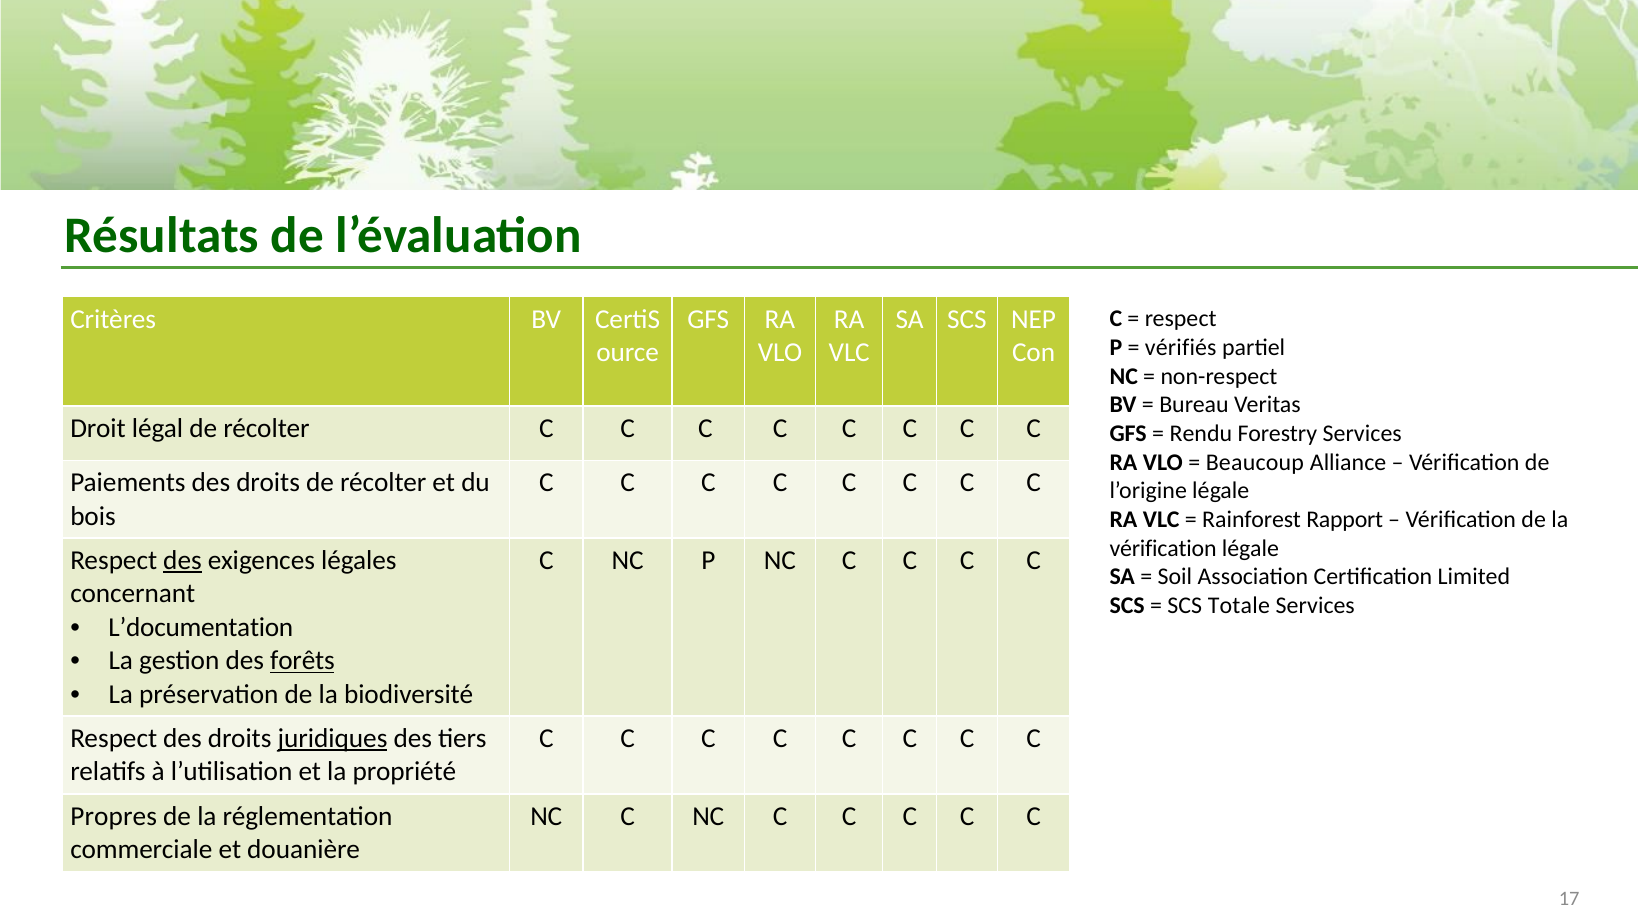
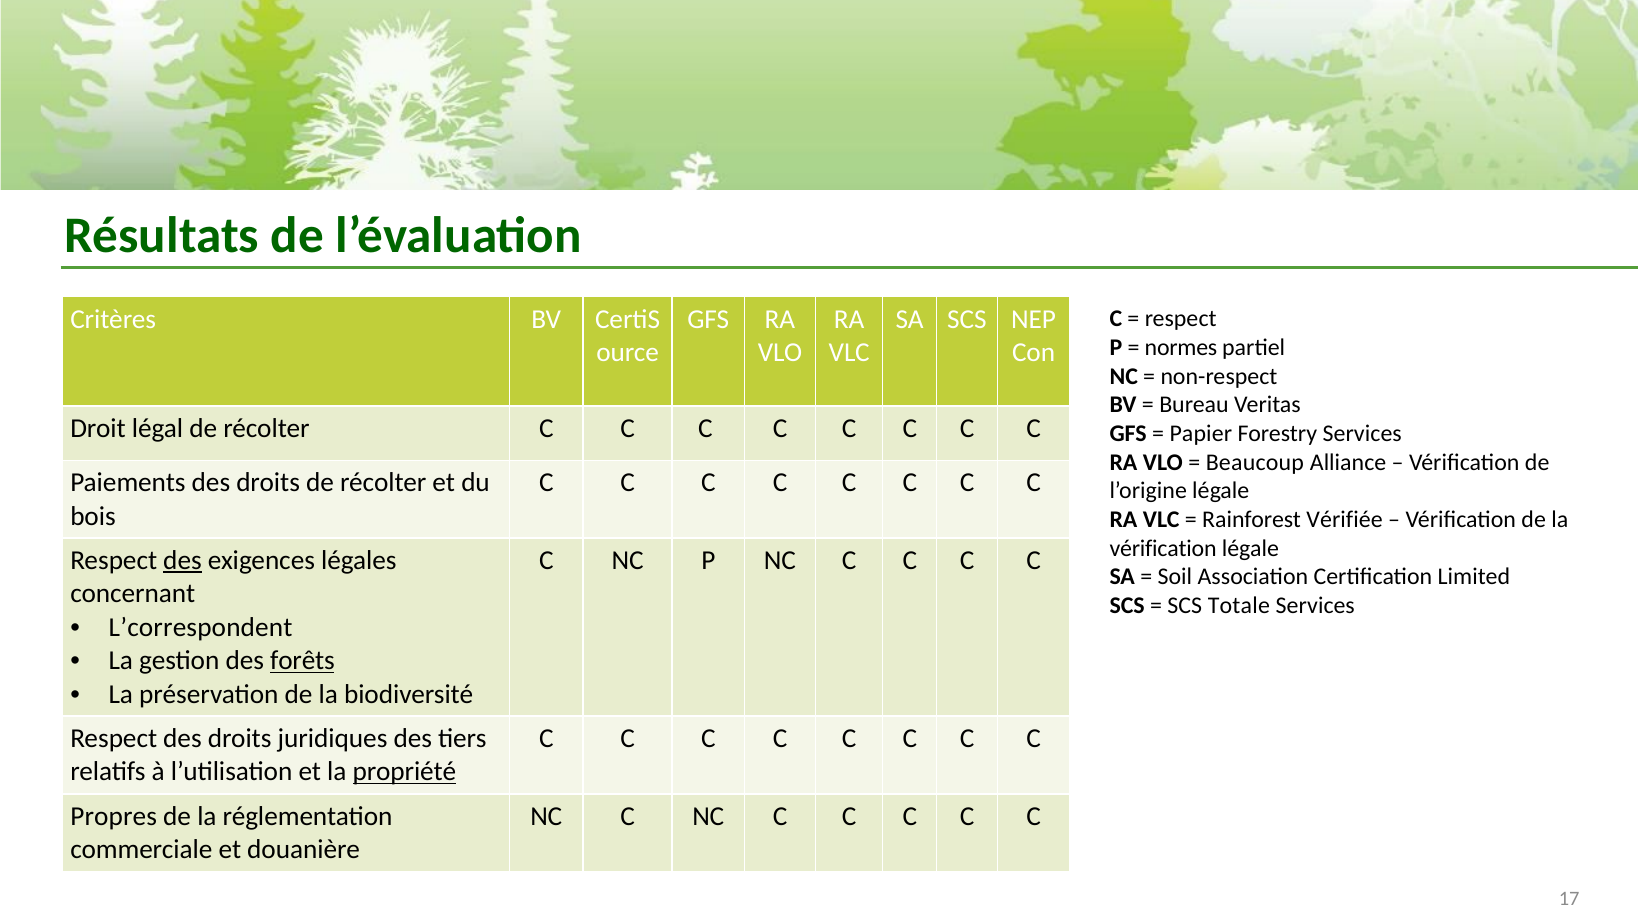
vérifiés: vérifiés -> normes (1181, 347)
Rendu: Rendu -> Papier (1201, 433)
Rapport: Rapport -> Vérifiée (1345, 519)
L’documentation: L’documentation -> L’correspondent (201, 627)
juridiques underline: present -> none (333, 738)
propriété underline: none -> present (404, 771)
